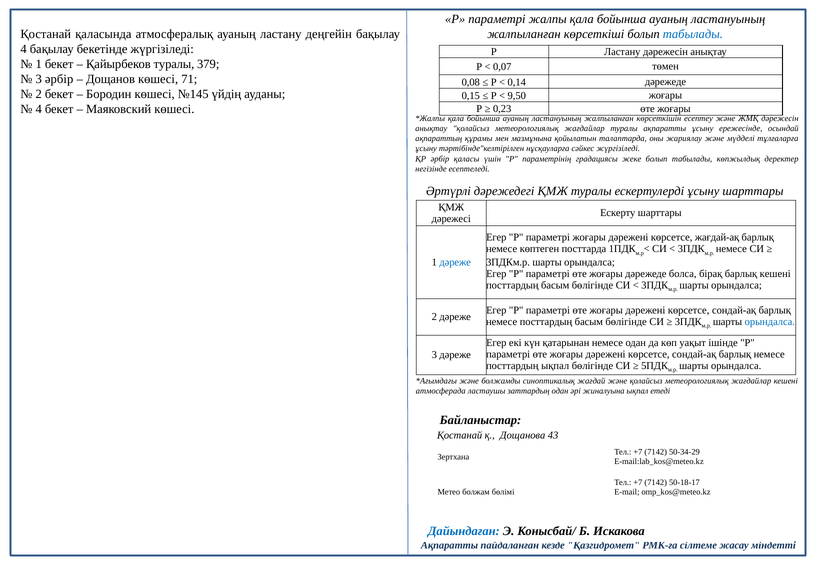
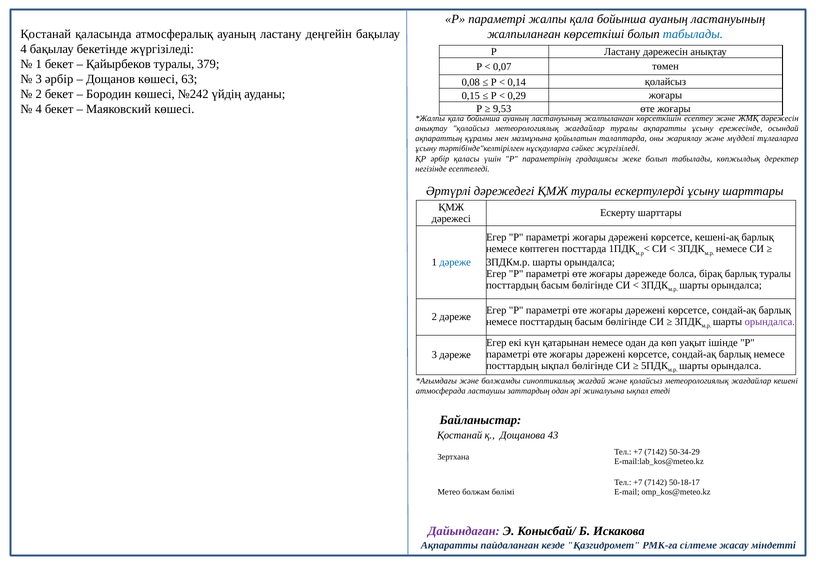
71: 71 -> 63 (189, 79)
0,14 дәрежеде: дәрежеде -> қолайсыз (665, 82)
№145: №145 -> №242 (193, 94)
9,50: 9,50 -> 0,29 (517, 96)
0,23: 0,23 -> 9,53 (502, 109)
жағдай-ақ: жағдай-ақ -> кешені-ақ (717, 237)
барлық кешені: кешені -> туралы (775, 274)
орындалса colour: blue -> purple (770, 322)
Дайындаған colour: blue -> purple (464, 531)
